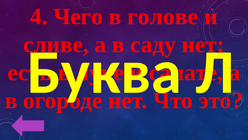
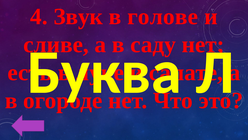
Чего: Чего -> Звук (78, 16)
